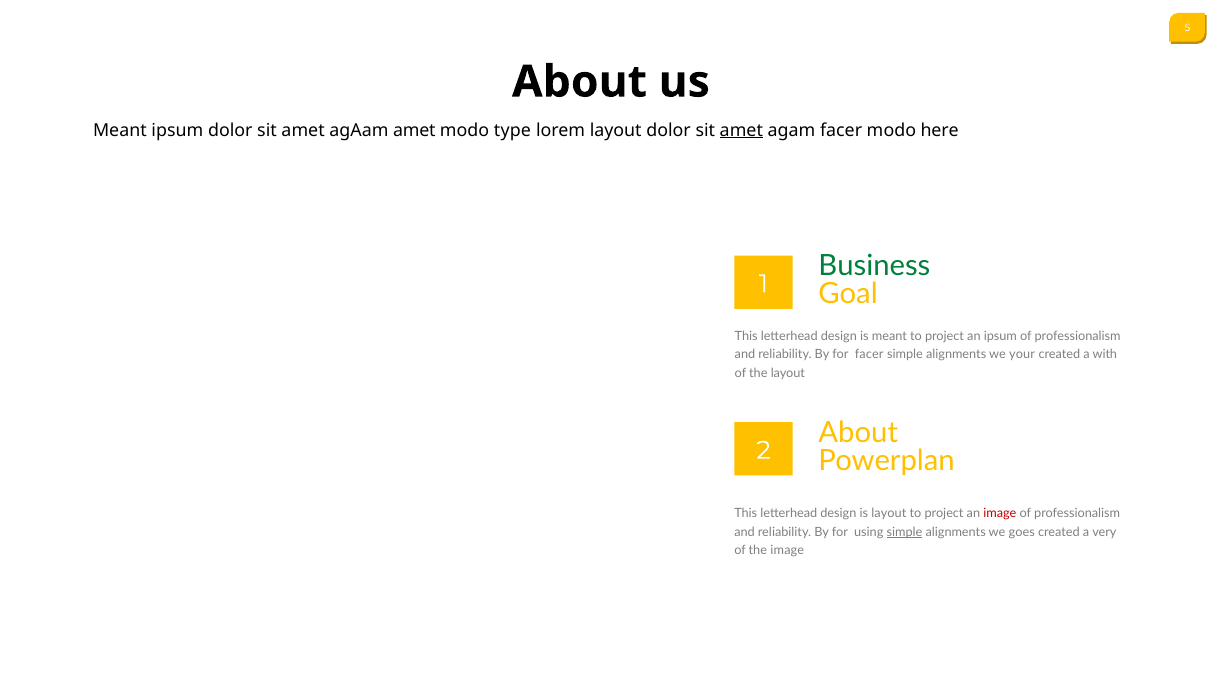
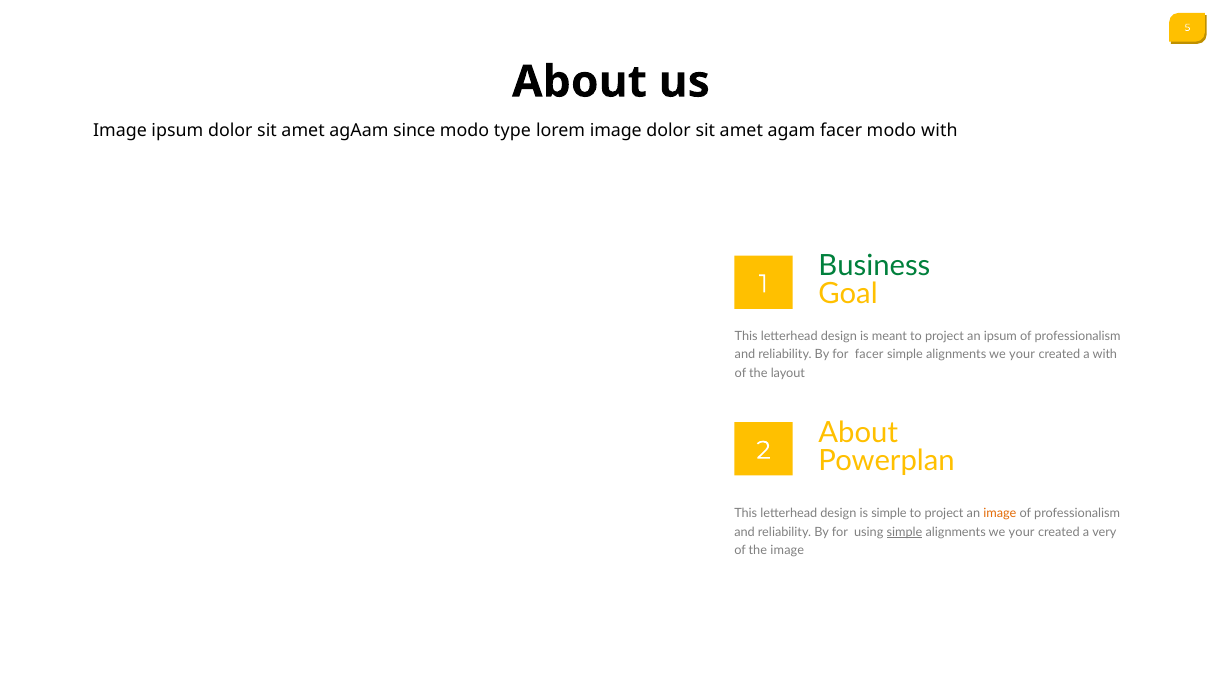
Meant: Meant -> Image (120, 130)
agAam amet: amet -> since (414, 130)
lorem layout: layout -> image (616, 130)
amet underline: present -> none (741, 130)
modo here: here -> with (939, 130)
is layout: layout -> simple (889, 514)
image colour: red -> orange (1000, 514)
goes: goes -> your (1022, 532)
